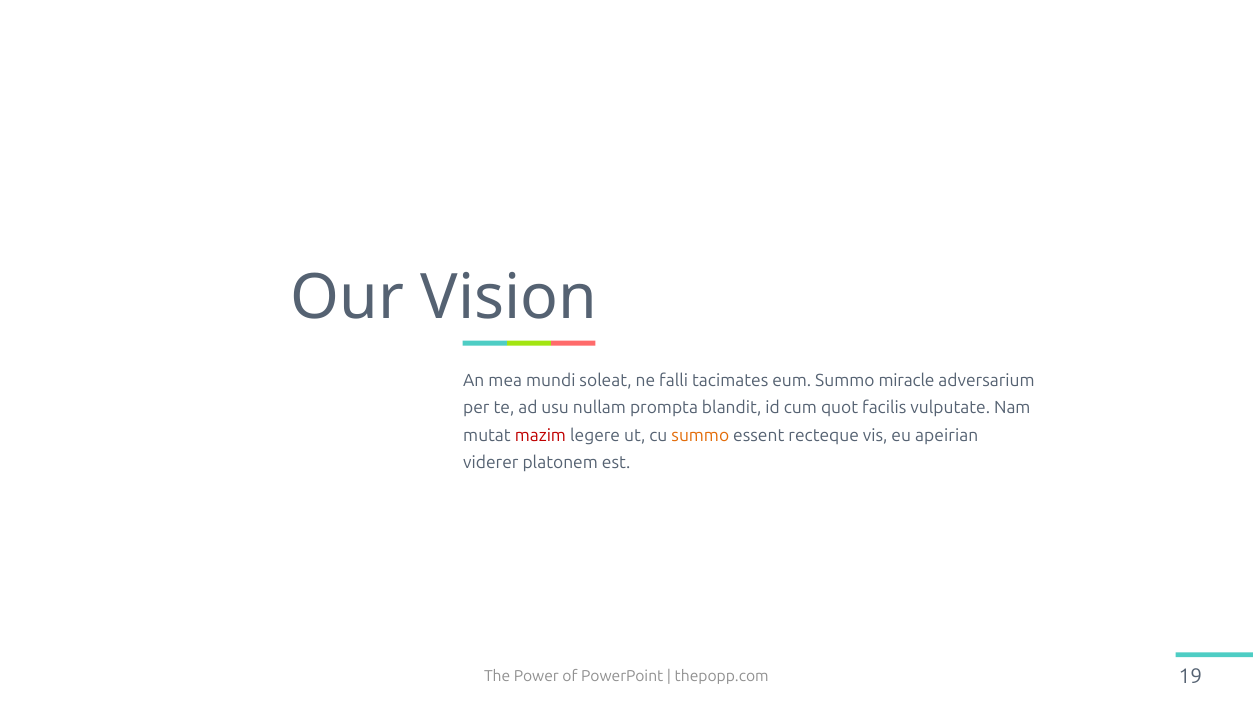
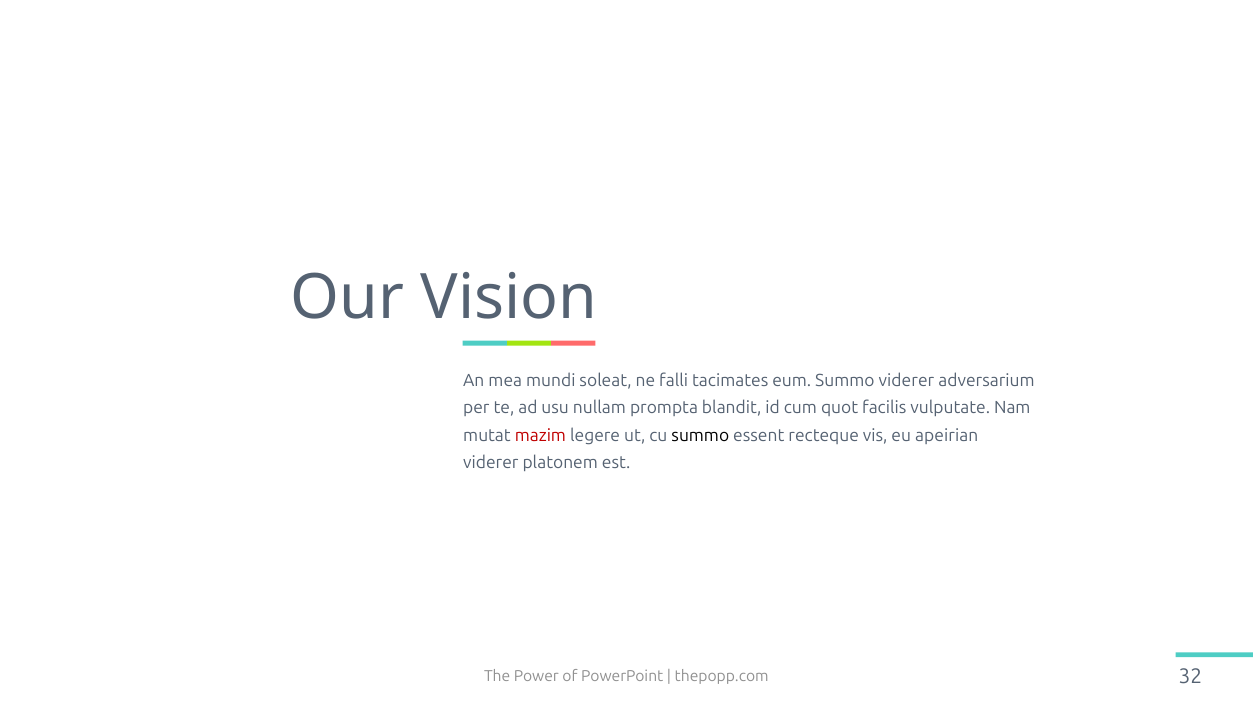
Summo miracle: miracle -> viderer (906, 381)
summo colour: orange -> black (700, 435)
19: 19 -> 32 (1190, 676)
